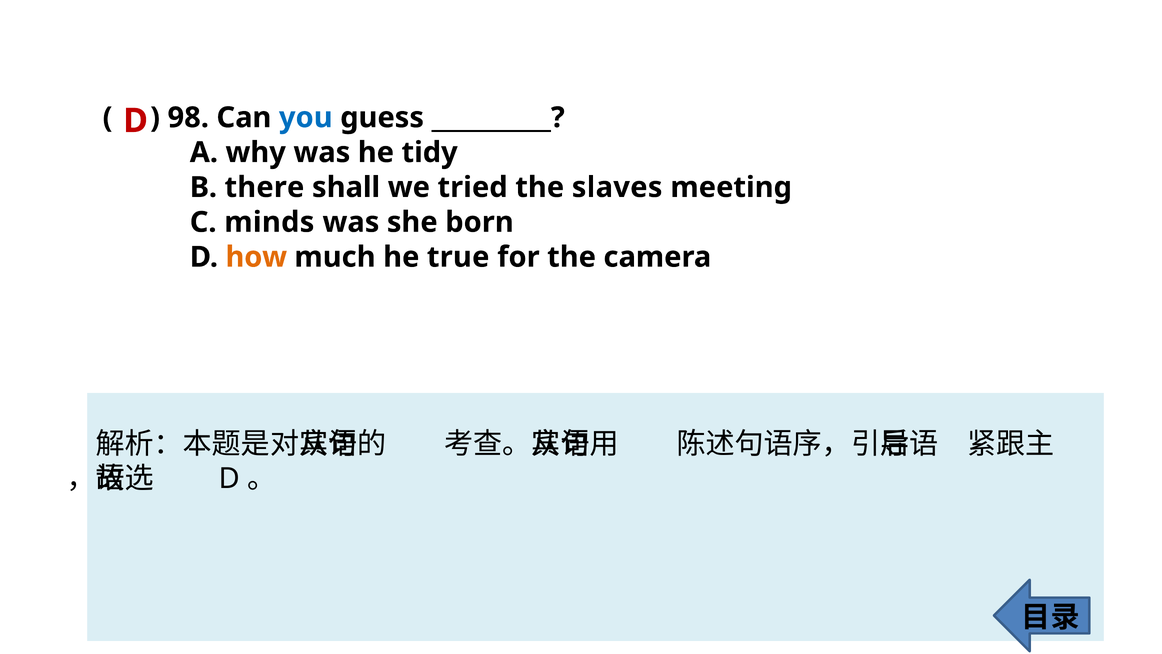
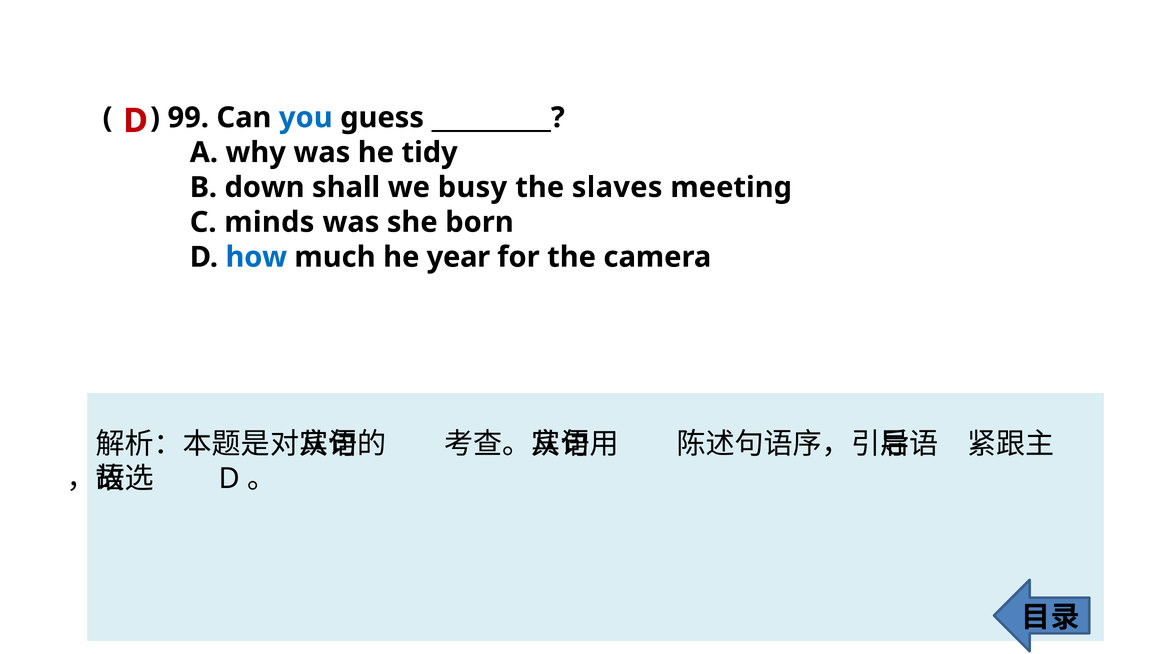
98: 98 -> 99 (188, 118)
there: there -> down (265, 187)
tried: tried -> busy (472, 187)
how colour: orange -> blue (256, 257)
true: true -> year (458, 257)
